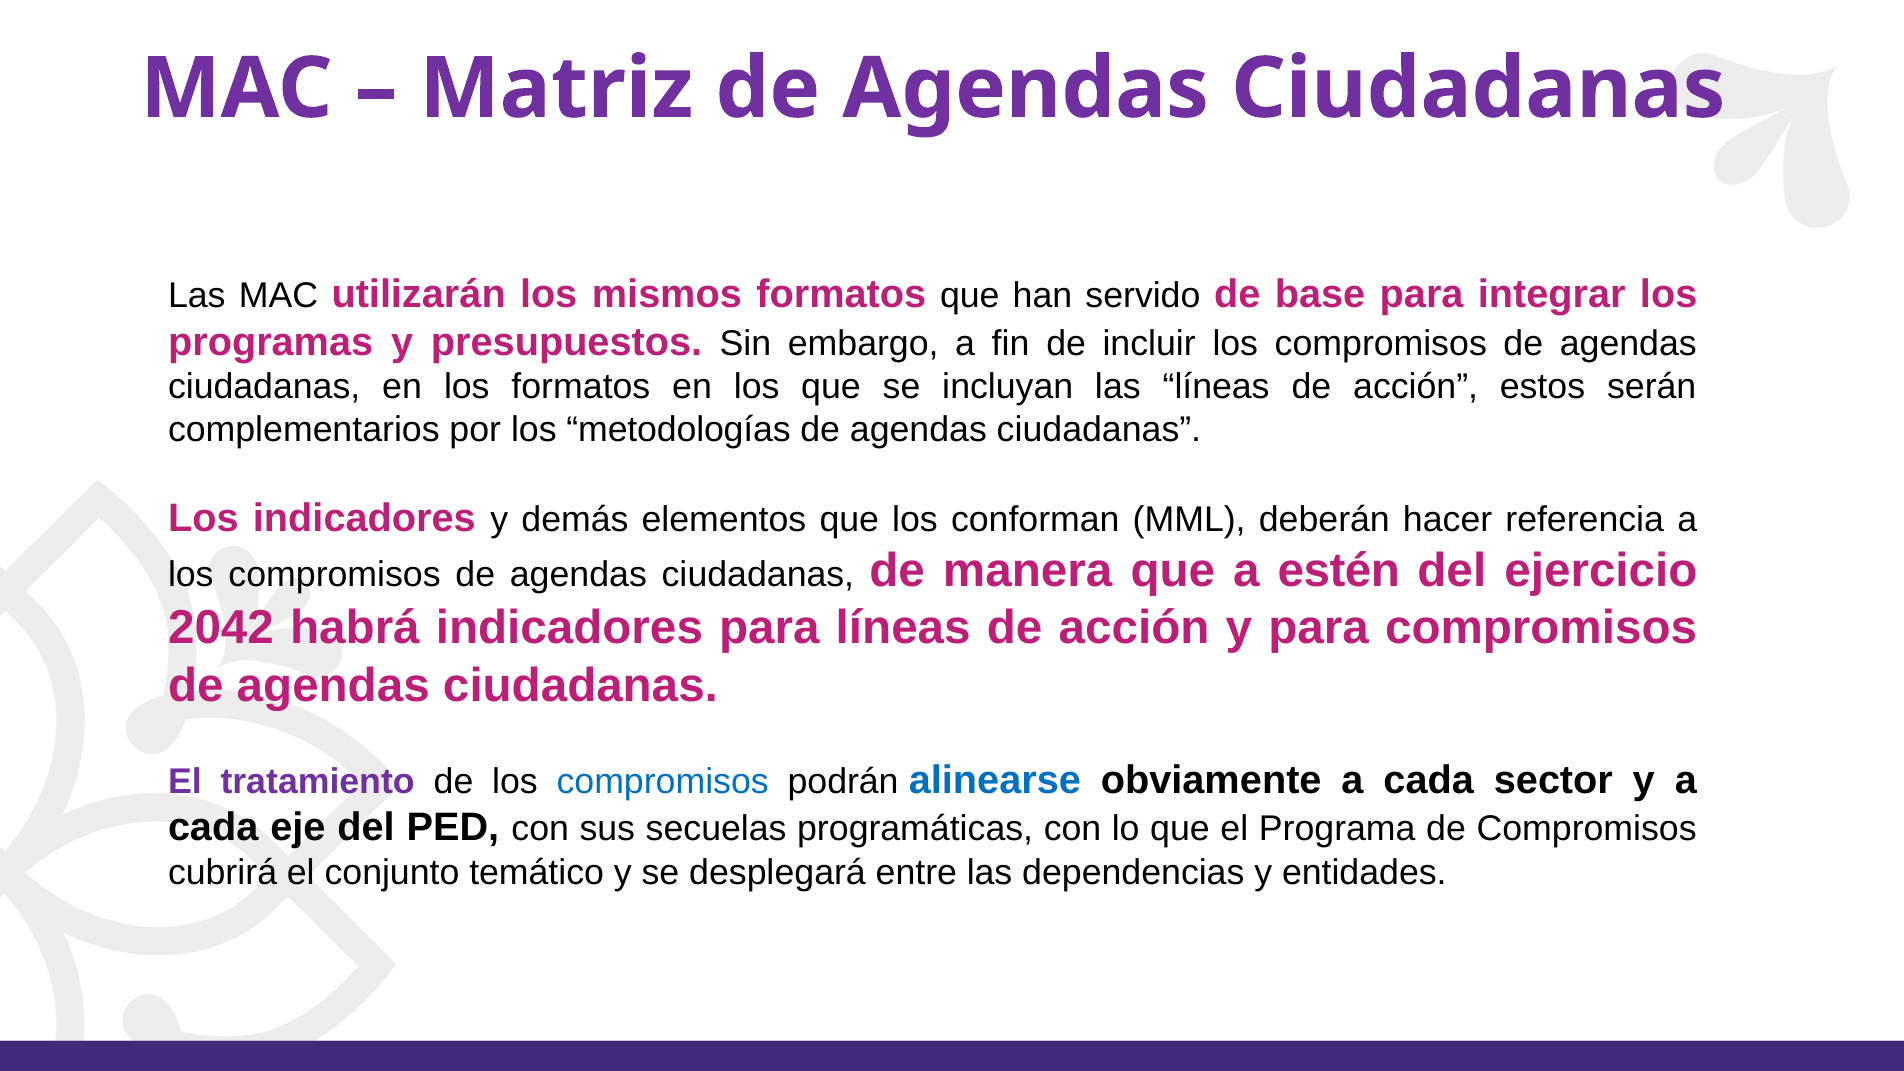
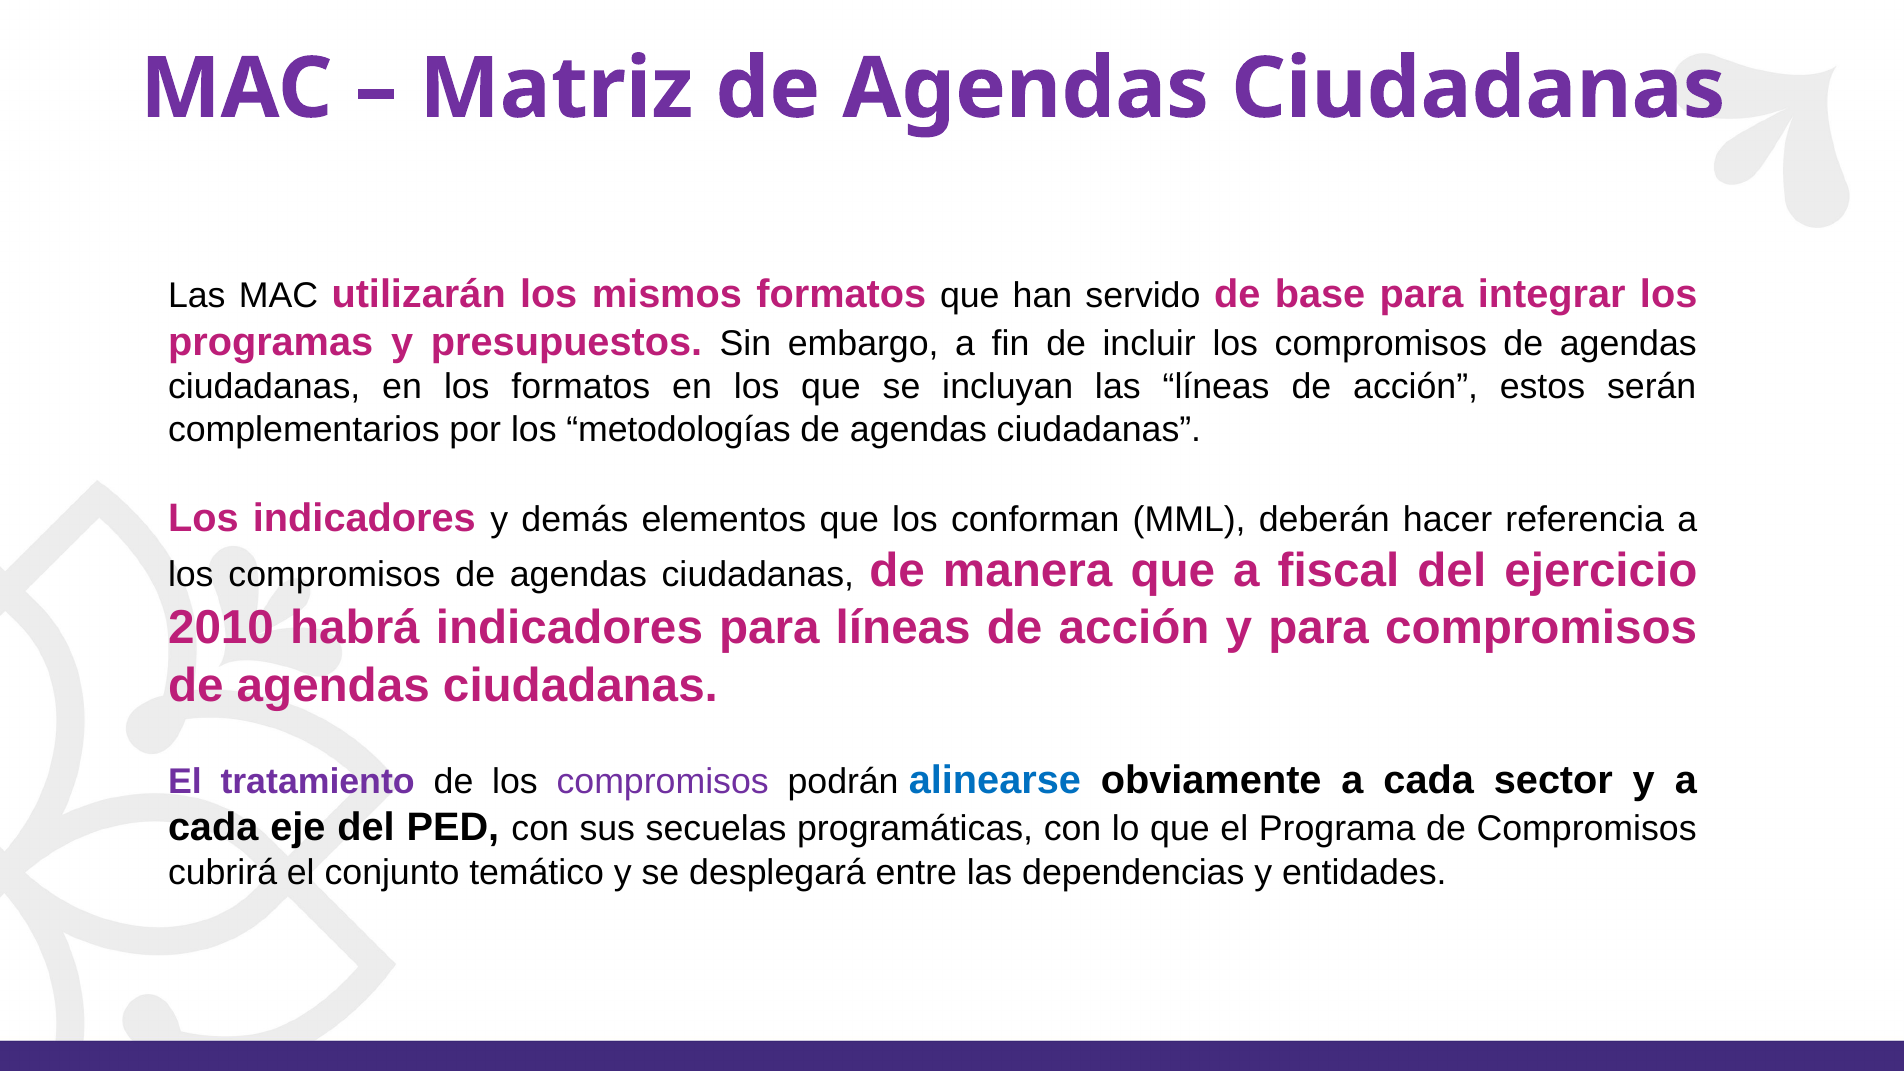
estén: estén -> fiscal (1339, 571)
2042: 2042 -> 2010 (221, 628)
compromisos colour: blue -> purple (663, 781)
